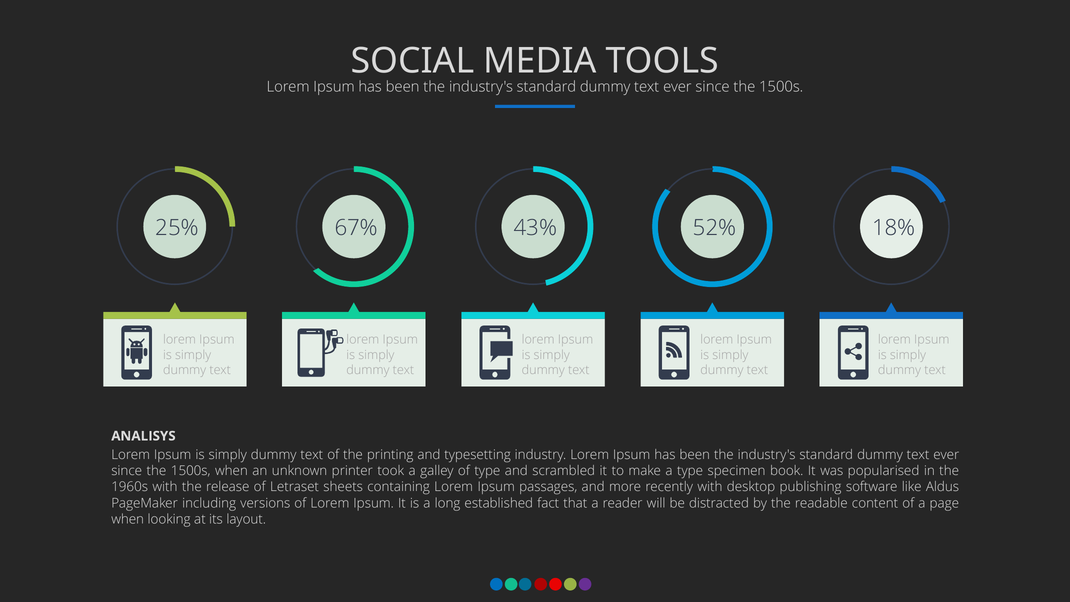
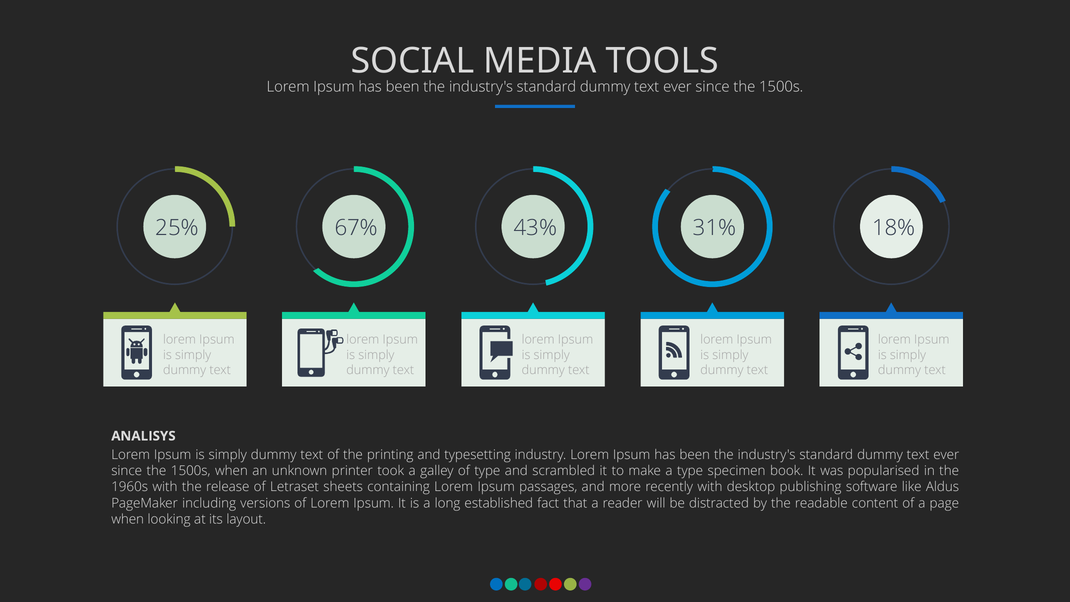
52%: 52% -> 31% (715, 228)
